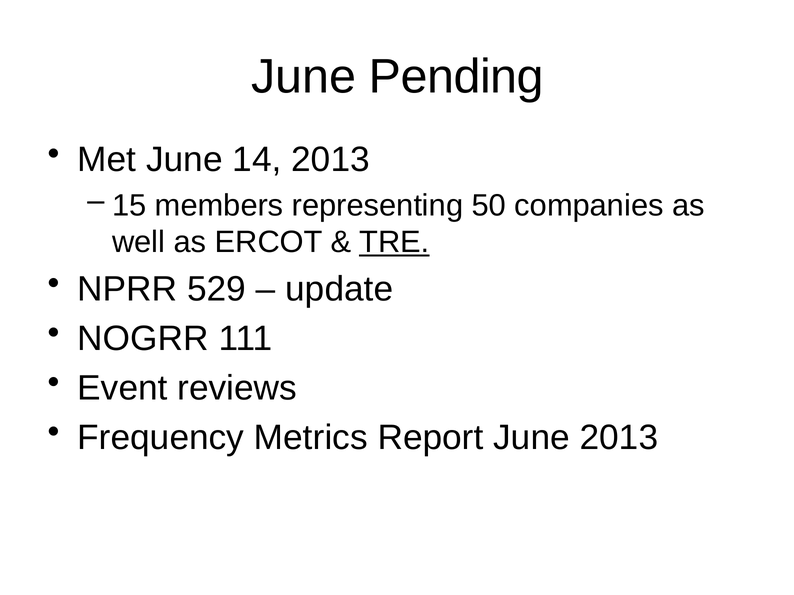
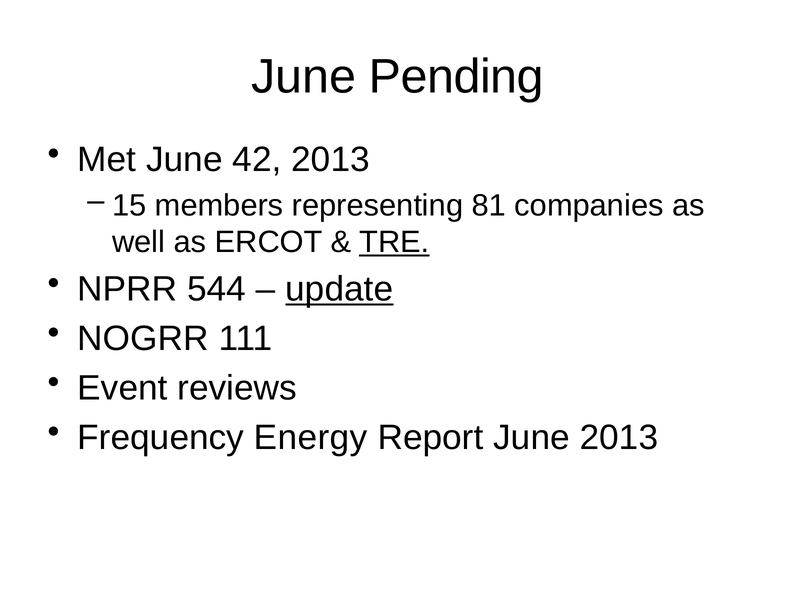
14: 14 -> 42 (257, 160)
50: 50 -> 81 (489, 206)
529: 529 -> 544 (217, 290)
update underline: none -> present (339, 290)
Metrics: Metrics -> Energy (311, 438)
